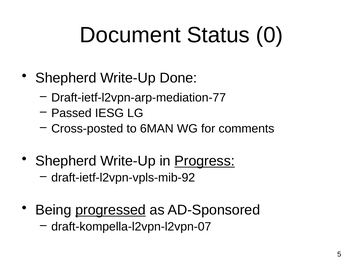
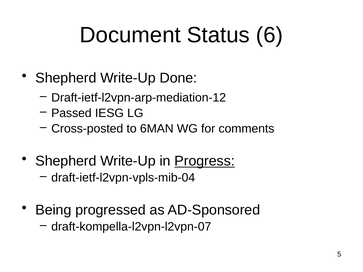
0: 0 -> 6 (269, 35)
Draft-ietf-l2vpn-arp-mediation-77: Draft-ietf-l2vpn-arp-mediation-77 -> Draft-ietf-l2vpn-arp-mediation-12 (139, 98)
draft-ietf-l2vpn-vpls-mib-92: draft-ietf-l2vpn-vpls-mib-92 -> draft-ietf-l2vpn-vpls-mib-04 (123, 178)
progressed underline: present -> none (111, 210)
